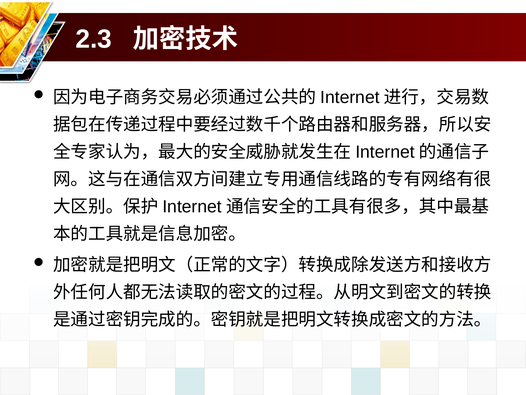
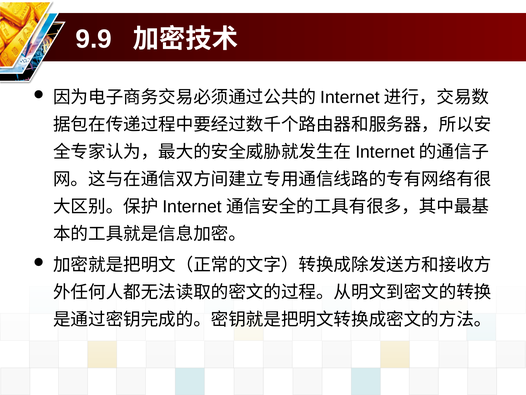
2.3: 2.3 -> 9.9 (94, 39)
